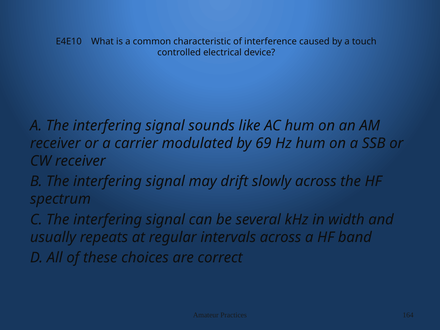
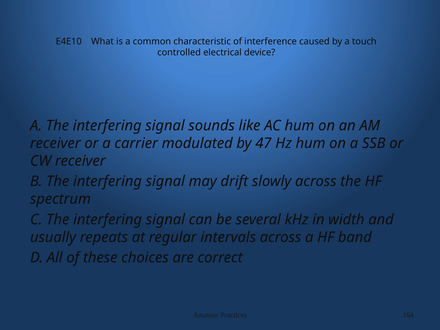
69: 69 -> 47 (263, 143)
